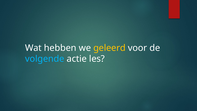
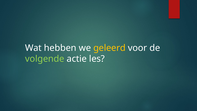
volgende colour: light blue -> light green (45, 59)
